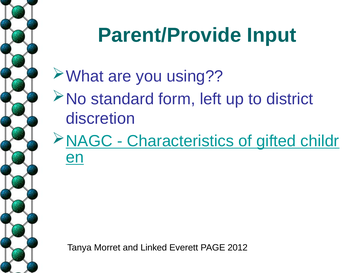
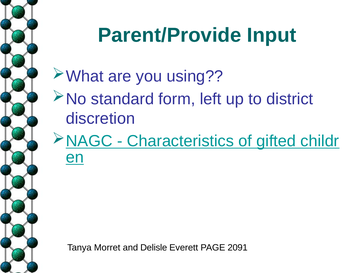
Linked: Linked -> Delisle (154, 248)
2012: 2012 -> 2091 (238, 248)
